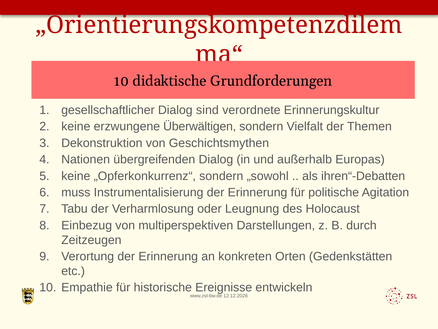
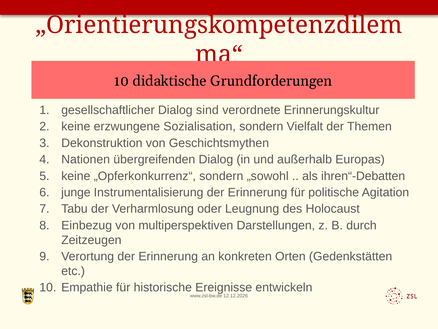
Überwältigen: Überwältigen -> Sozialisation (200, 126)
muss: muss -> junge (76, 192)
